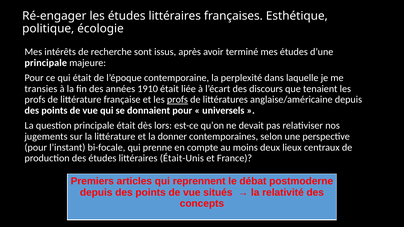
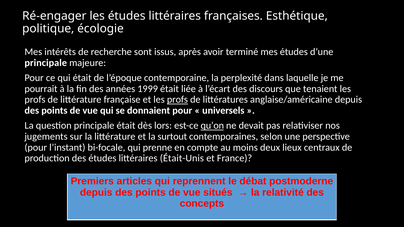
transies: transies -> pourrait (41, 89)
1910: 1910 -> 1999 (148, 89)
qu’on underline: none -> present (212, 126)
donner: donner -> surtout (172, 137)
